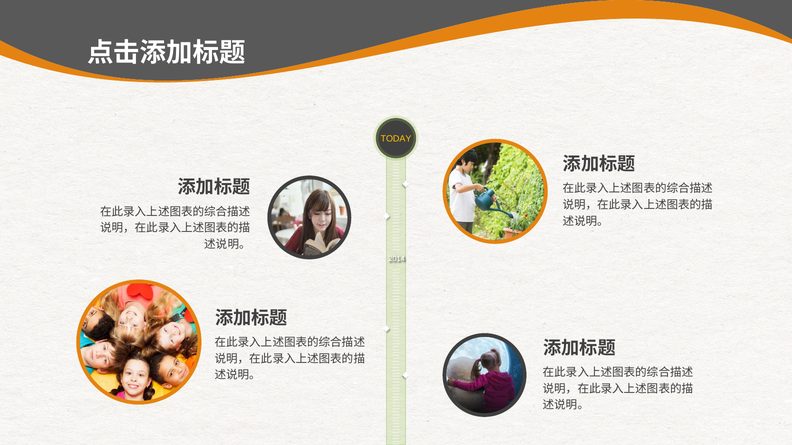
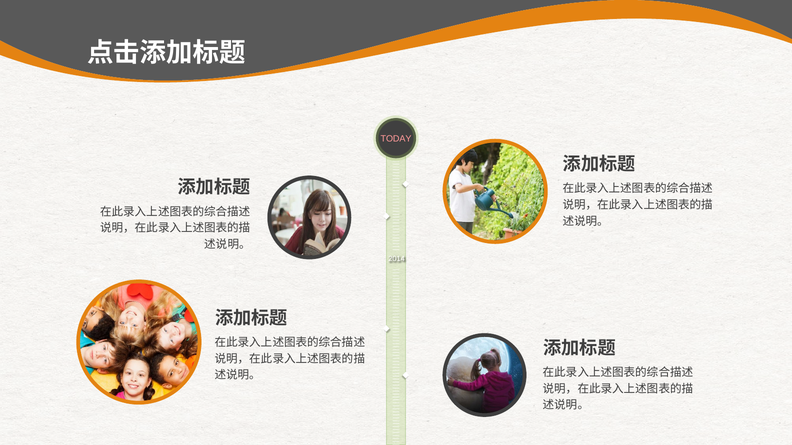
TODAY colour: yellow -> pink (396, 139)
